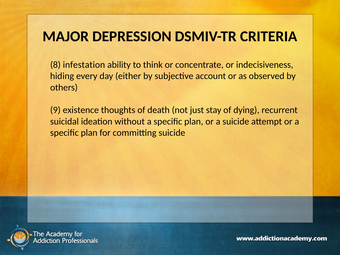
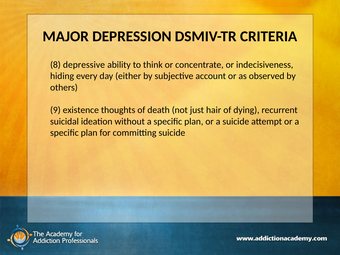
infestation: infestation -> depressive (84, 65)
stay: stay -> hair (214, 110)
